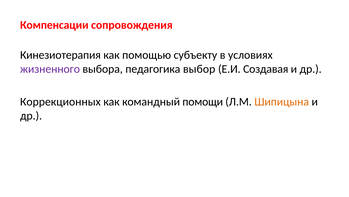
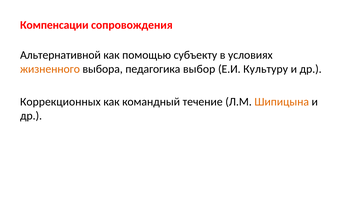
Кинезиотерапия: Кинезиотерапия -> Альтернативной (60, 55)
жизненного colour: purple -> orange (50, 69)
Создавая: Создавая -> Культуру (266, 69)
помощи: помощи -> течение (203, 101)
